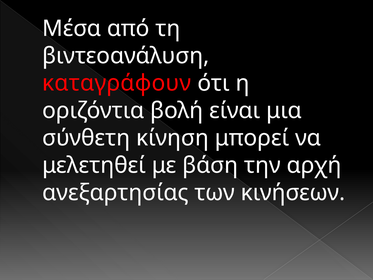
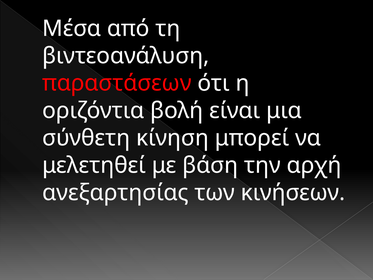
καταγράφουν: καταγράφουν -> παραστάσεων (117, 83)
